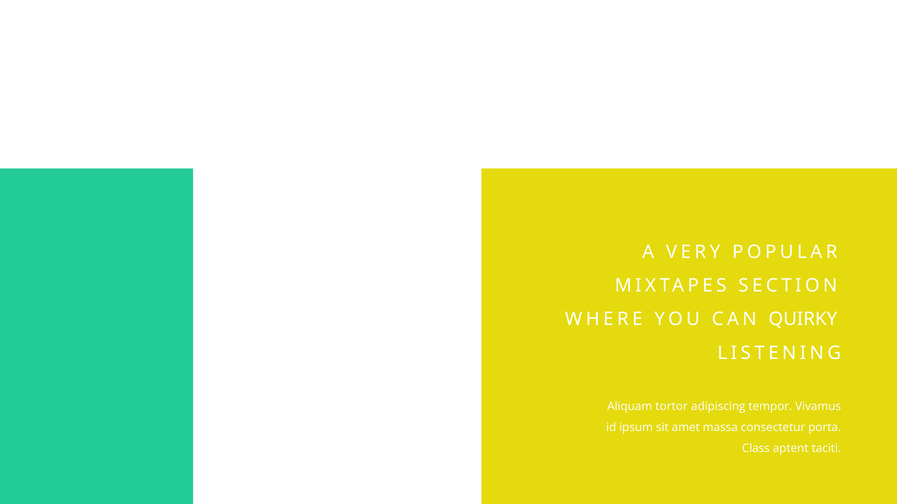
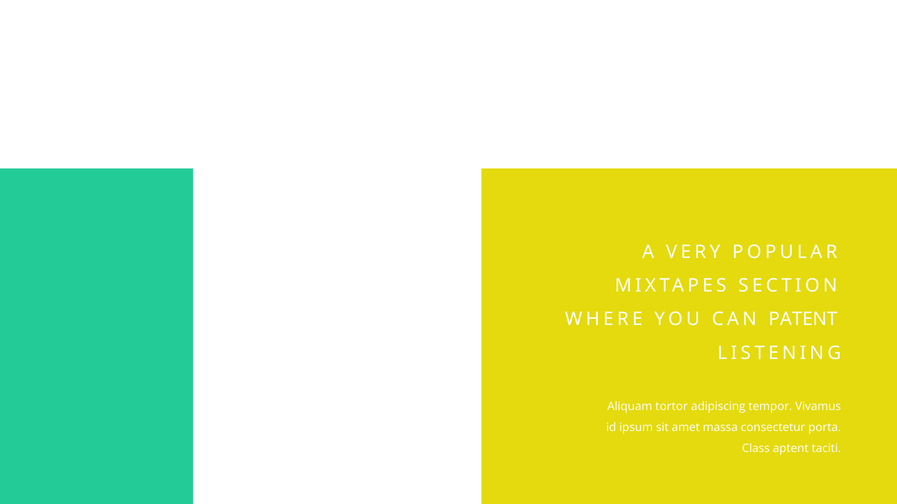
QUIRKY: QUIRKY -> PATENT (803, 320)
